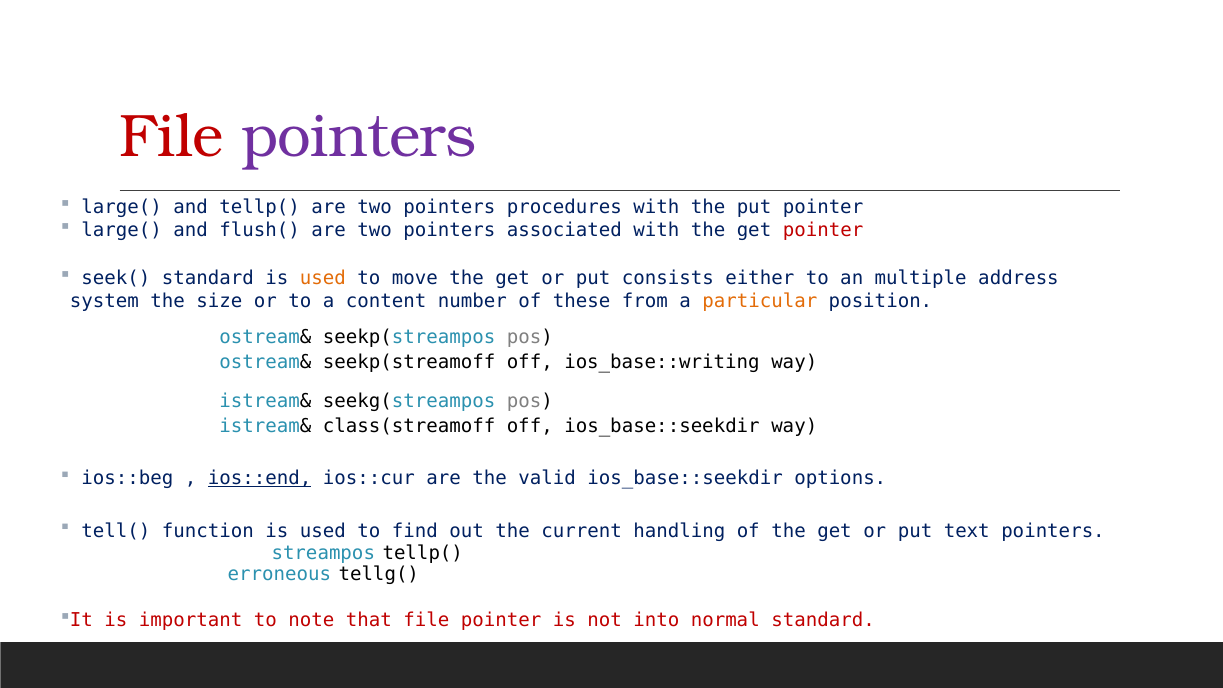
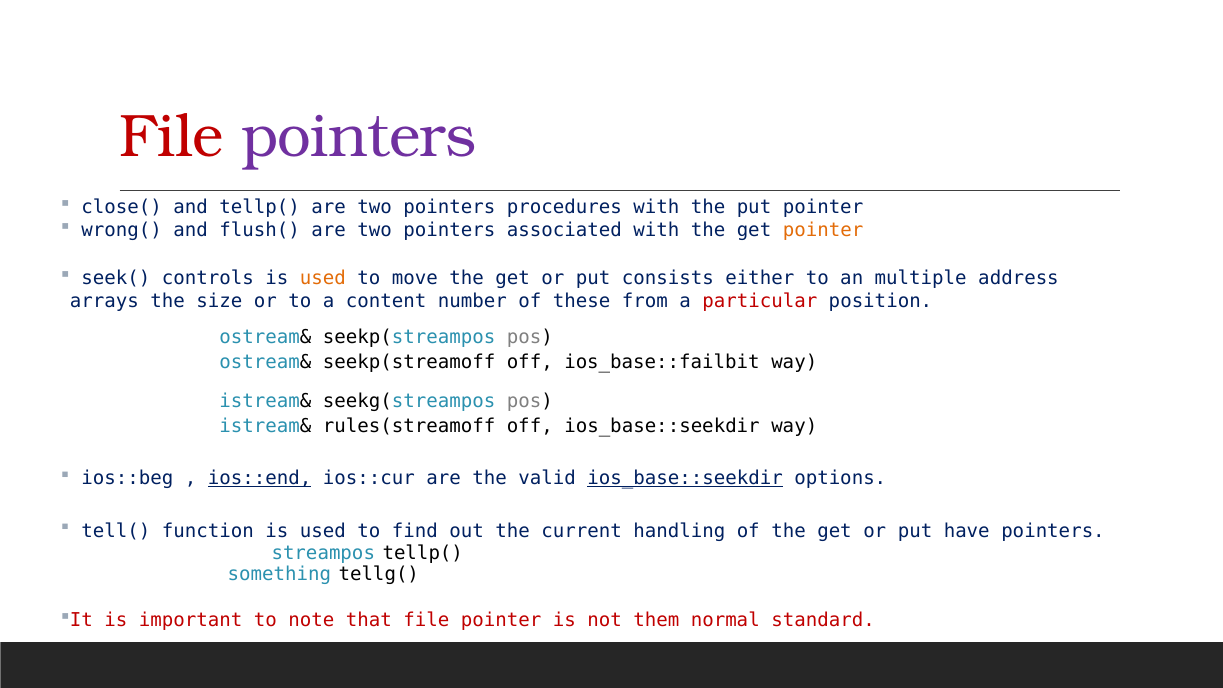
large(: large( -> close( (122, 208)
large(: large( -> wrong( (122, 230)
pointer colour: red -> orange (823, 230)
seek( standard: standard -> controls (208, 278)
system: system -> arrays (104, 301)
particular colour: orange -> red (760, 301)
ios_base::writing: ios_base::writing -> ios_base::failbit (662, 362)
class(streamoff: class(streamoff -> rules(streamoff (409, 426)
ios_base::seekdir underline: none -> present (685, 478)
text: text -> have (967, 531)
erroneous: erroneous -> something (279, 574)
into: into -> them (656, 620)
